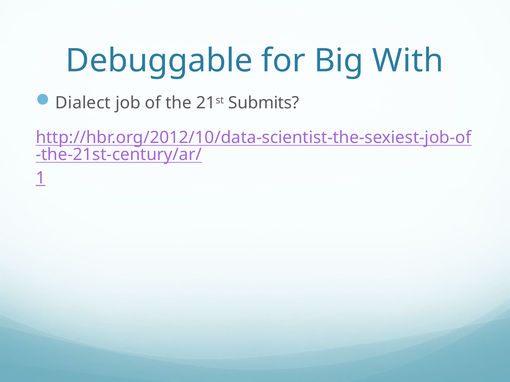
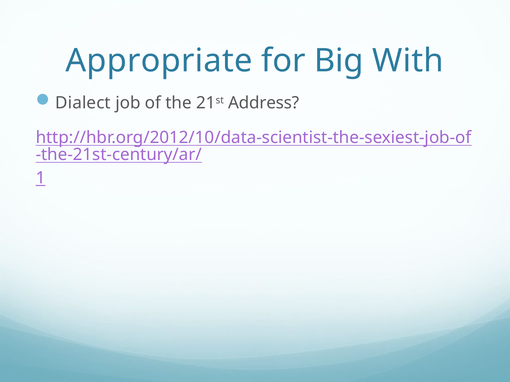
Debuggable: Debuggable -> Appropriate (159, 61)
Submits: Submits -> Address (264, 103)
